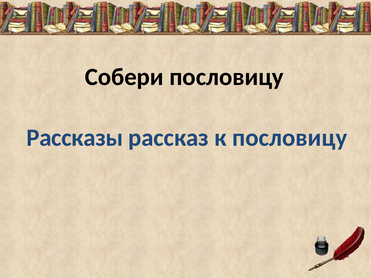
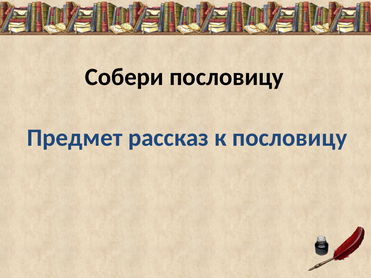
Рассказы: Рассказы -> Предмет (75, 138)
